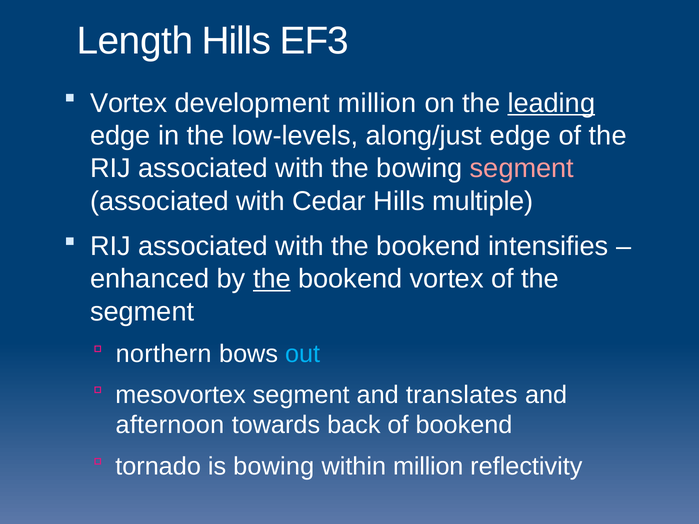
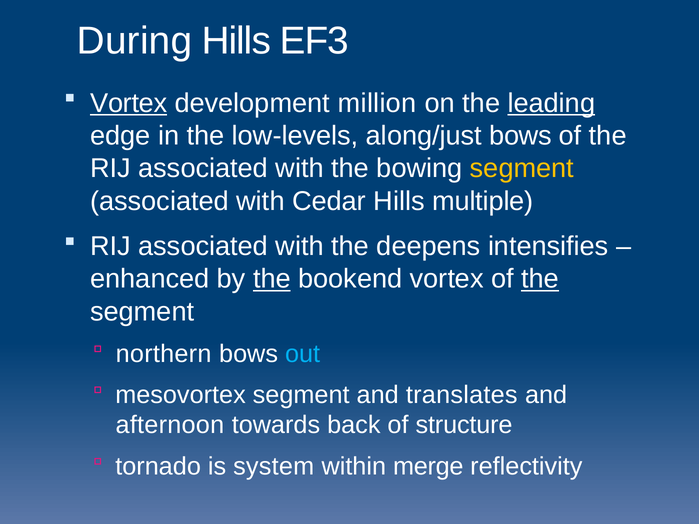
Length: Length -> During (135, 41)
Vortex underline: none -> present (129, 103)
along/just edge: edge -> bows (521, 136)
segment colour: pink -> yellow (522, 169)
with the bookend: bookend -> deepens (428, 246)
the underline: none -> present (540, 279)
of bookend: bookend -> structure (464, 425)
is bowing: bowing -> system (274, 466)
within million: million -> merge (428, 466)
